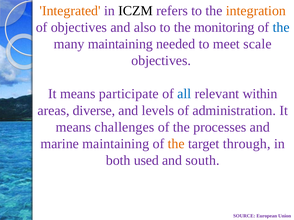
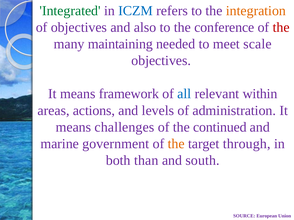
Integrated colour: orange -> green (70, 11)
ICZM colour: black -> blue (136, 11)
monitoring: monitoring -> conference (224, 27)
the colour: blue -> red (281, 27)
participate: participate -> framework (129, 94)
diverse: diverse -> actions (94, 111)
processes: processes -> continued (220, 127)
marine maintaining: maintaining -> government (116, 144)
used: used -> than (146, 161)
